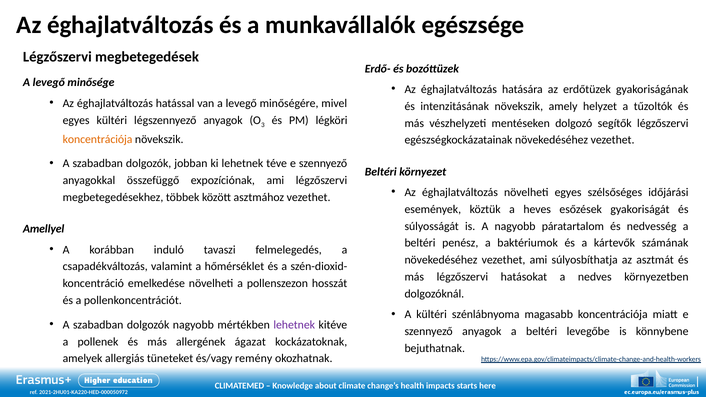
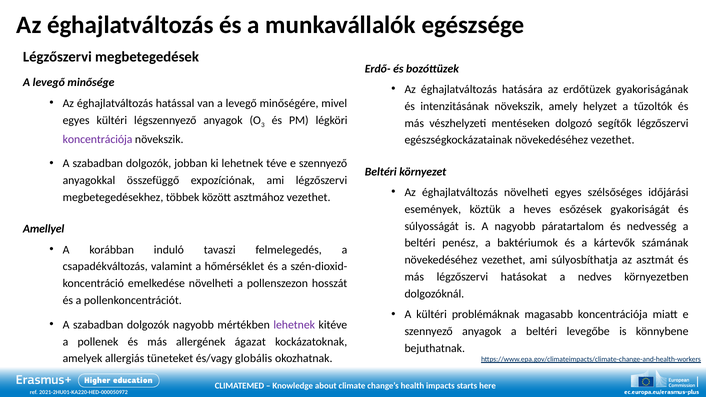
koncentrációja colour: orange -> purple (98, 139)
szénlábnyoma: szénlábnyoma -> problémáknak (486, 315)
remény: remény -> globális (254, 359)
